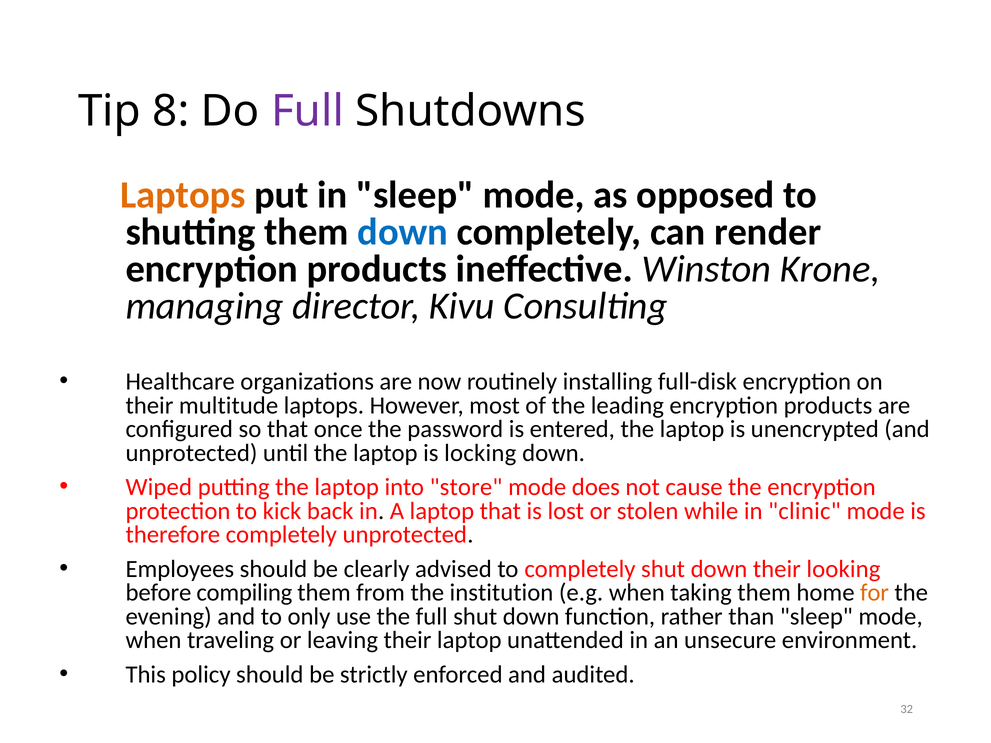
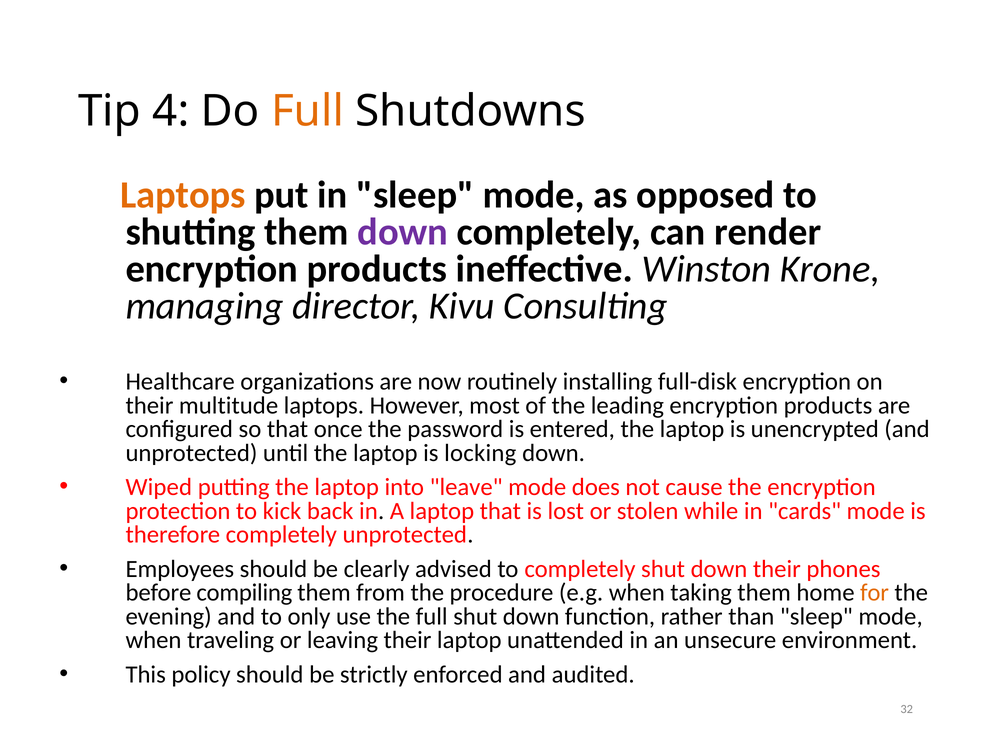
8: 8 -> 4 (171, 111)
Full colour: purple -> orange (308, 111)
down colour: blue -> purple (403, 232)
store: store -> leave (466, 487)
clinic: clinic -> cards (805, 511)
looking: looking -> phones (843, 569)
institution: institution -> procedure (502, 593)
